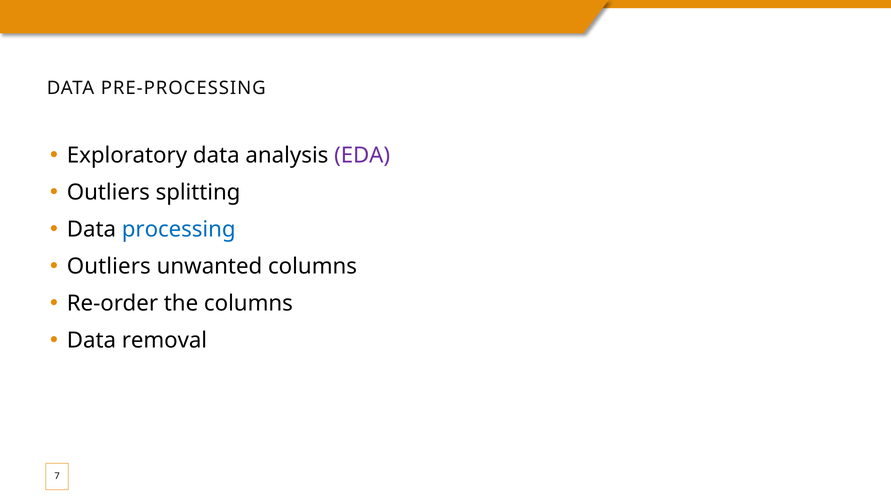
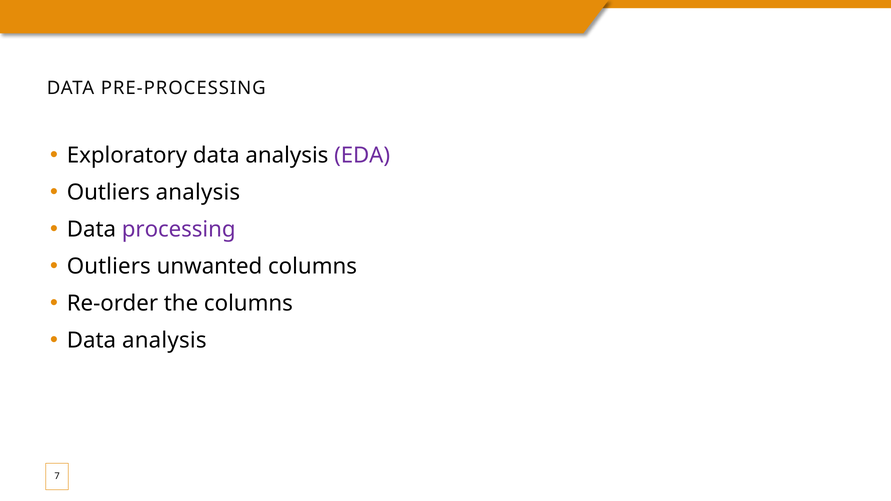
Outliers splitting: splitting -> analysis (198, 192)
processing colour: blue -> purple (179, 229)
removal: removal -> analysis (164, 340)
